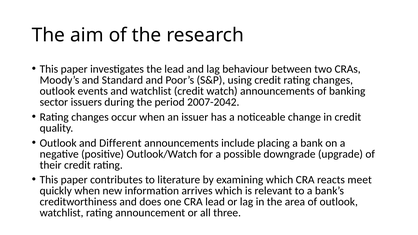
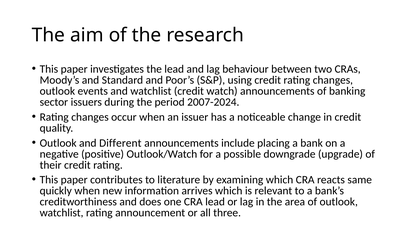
2007-2042: 2007-2042 -> 2007-2024 (213, 102)
meet: meet -> same (360, 180)
